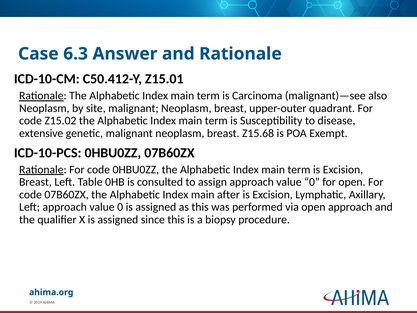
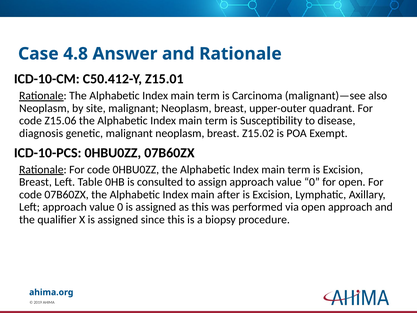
6.3: 6.3 -> 4.8 (76, 54)
Z15.02: Z15.02 -> Z15.06 (60, 121)
extensive: extensive -> diagnosis (41, 133)
Z15.68: Z15.68 -> Z15.02 (258, 133)
